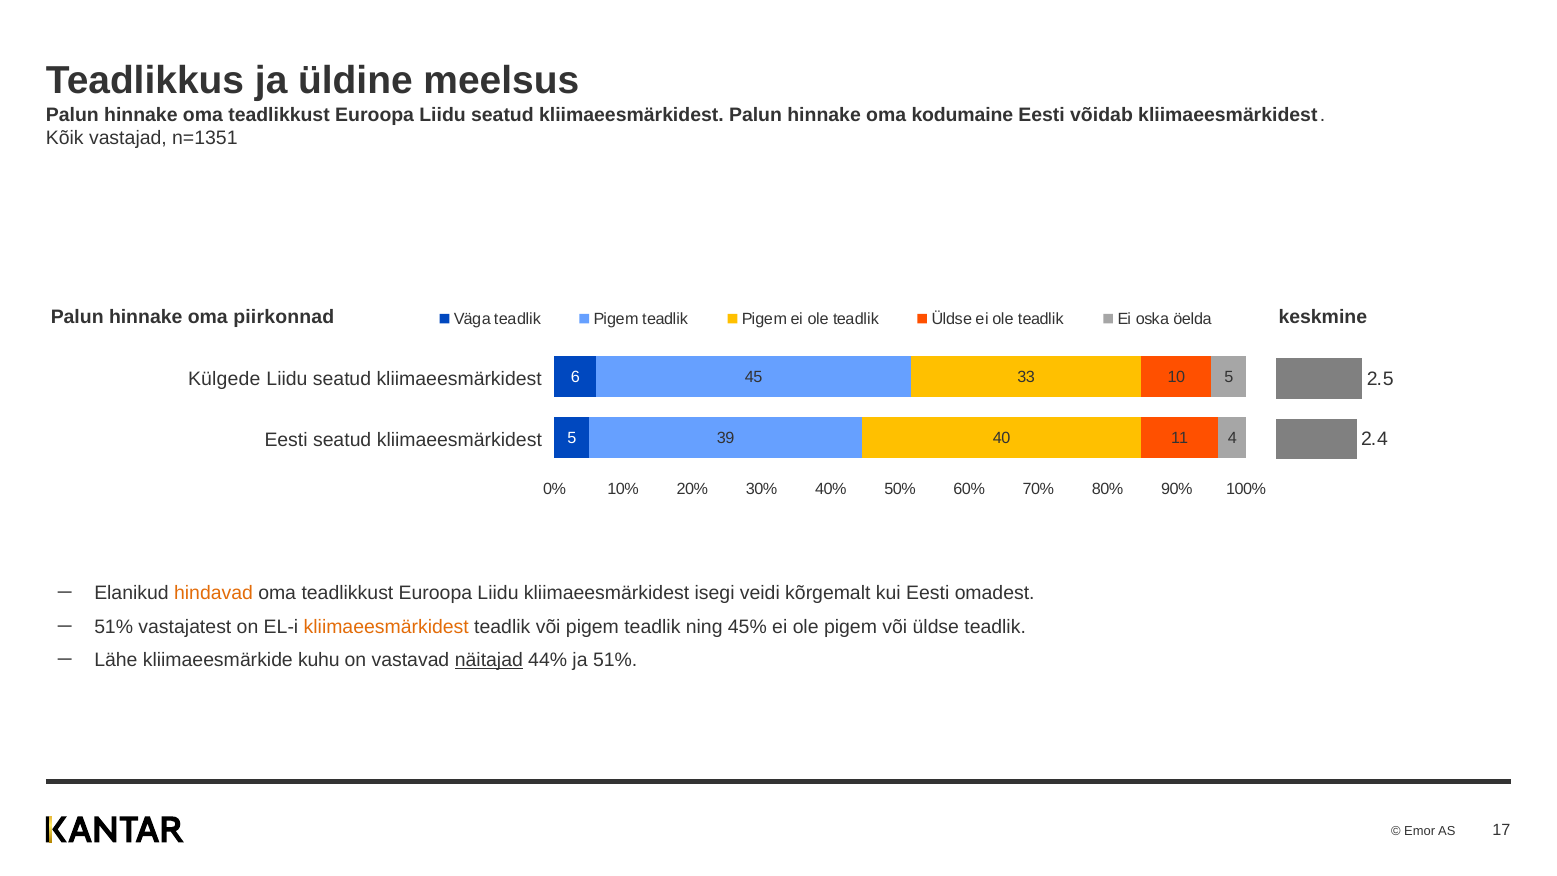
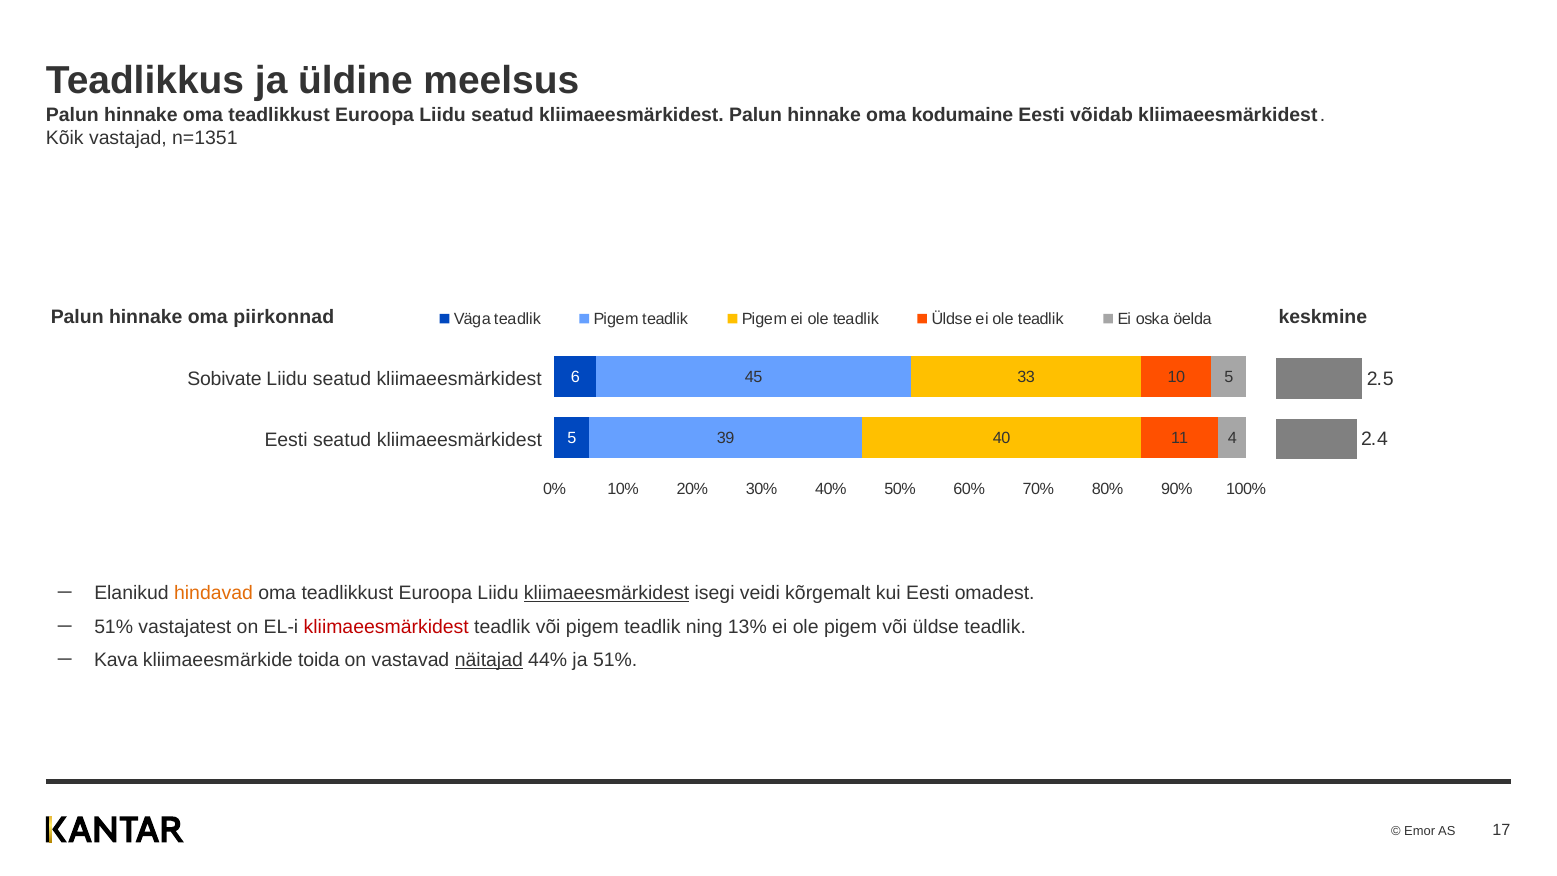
Külgede: Külgede -> Sobivate (224, 379)
kliimaeesmärkidest underline: none -> present (607, 593)
kliimaeesmärkidest colour: orange -> red (386, 627)
45%: 45% -> 13% (747, 627)
Lähe: Lähe -> Kava (116, 660)
kuhu: kuhu -> toida (319, 660)
